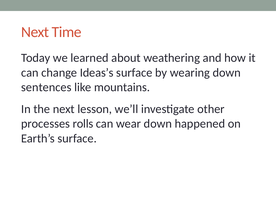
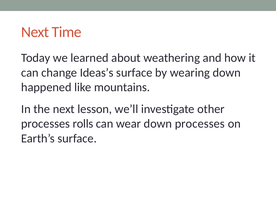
sentences: sentences -> happened (46, 87)
down happened: happened -> processes (200, 124)
